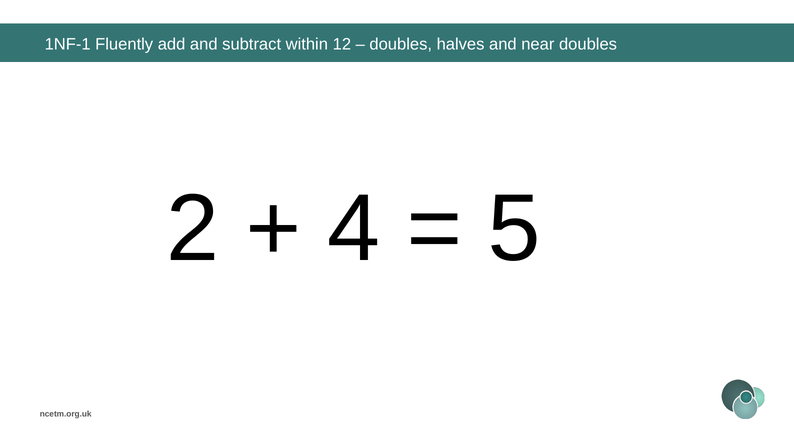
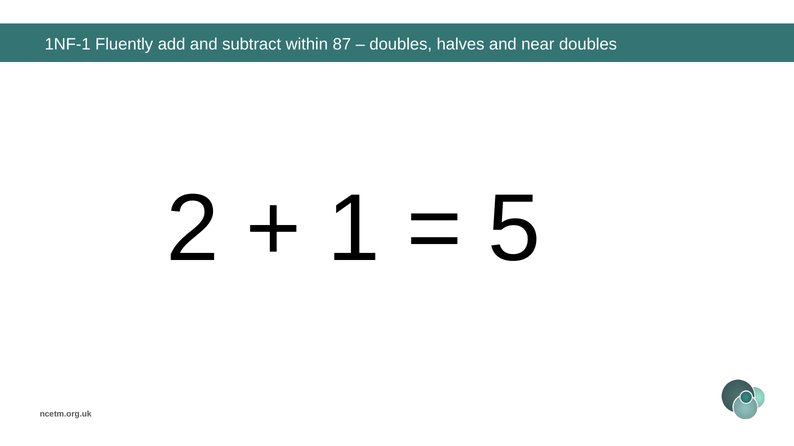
12: 12 -> 87 (342, 44)
4: 4 -> 1 (354, 229)
